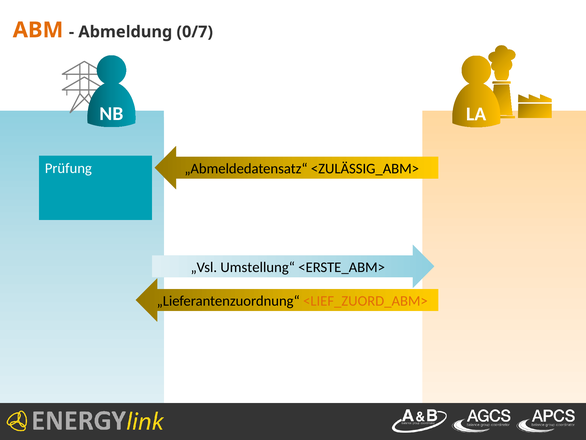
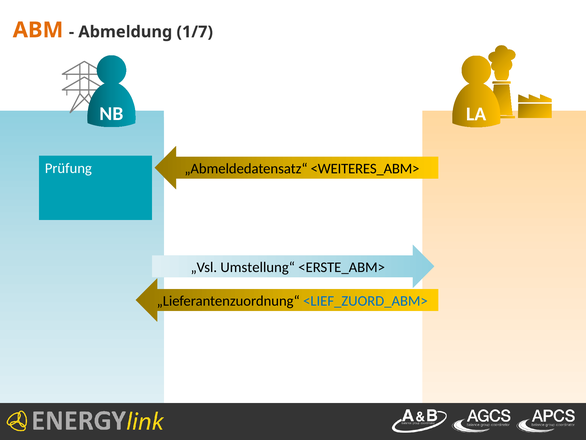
0/7: 0/7 -> 1/7 (195, 32)
<ZULÄSSIG_ABM>: <ZULÄSSIG_ABM> -> <WEITERES_ABM> (365, 168)
<LIEF_ZUORD_ABM> colour: orange -> blue (365, 301)
